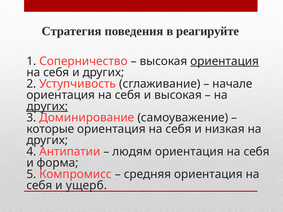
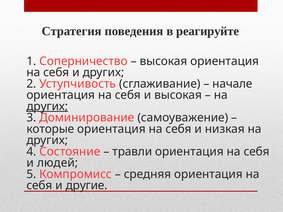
ориентация underline: present -> none (225, 61)
Антипатии: Антипатии -> Состояние (70, 152)
людям: людям -> травли (132, 152)
форма: форма -> людей (58, 163)
ущерб: ущерб -> другие (87, 186)
